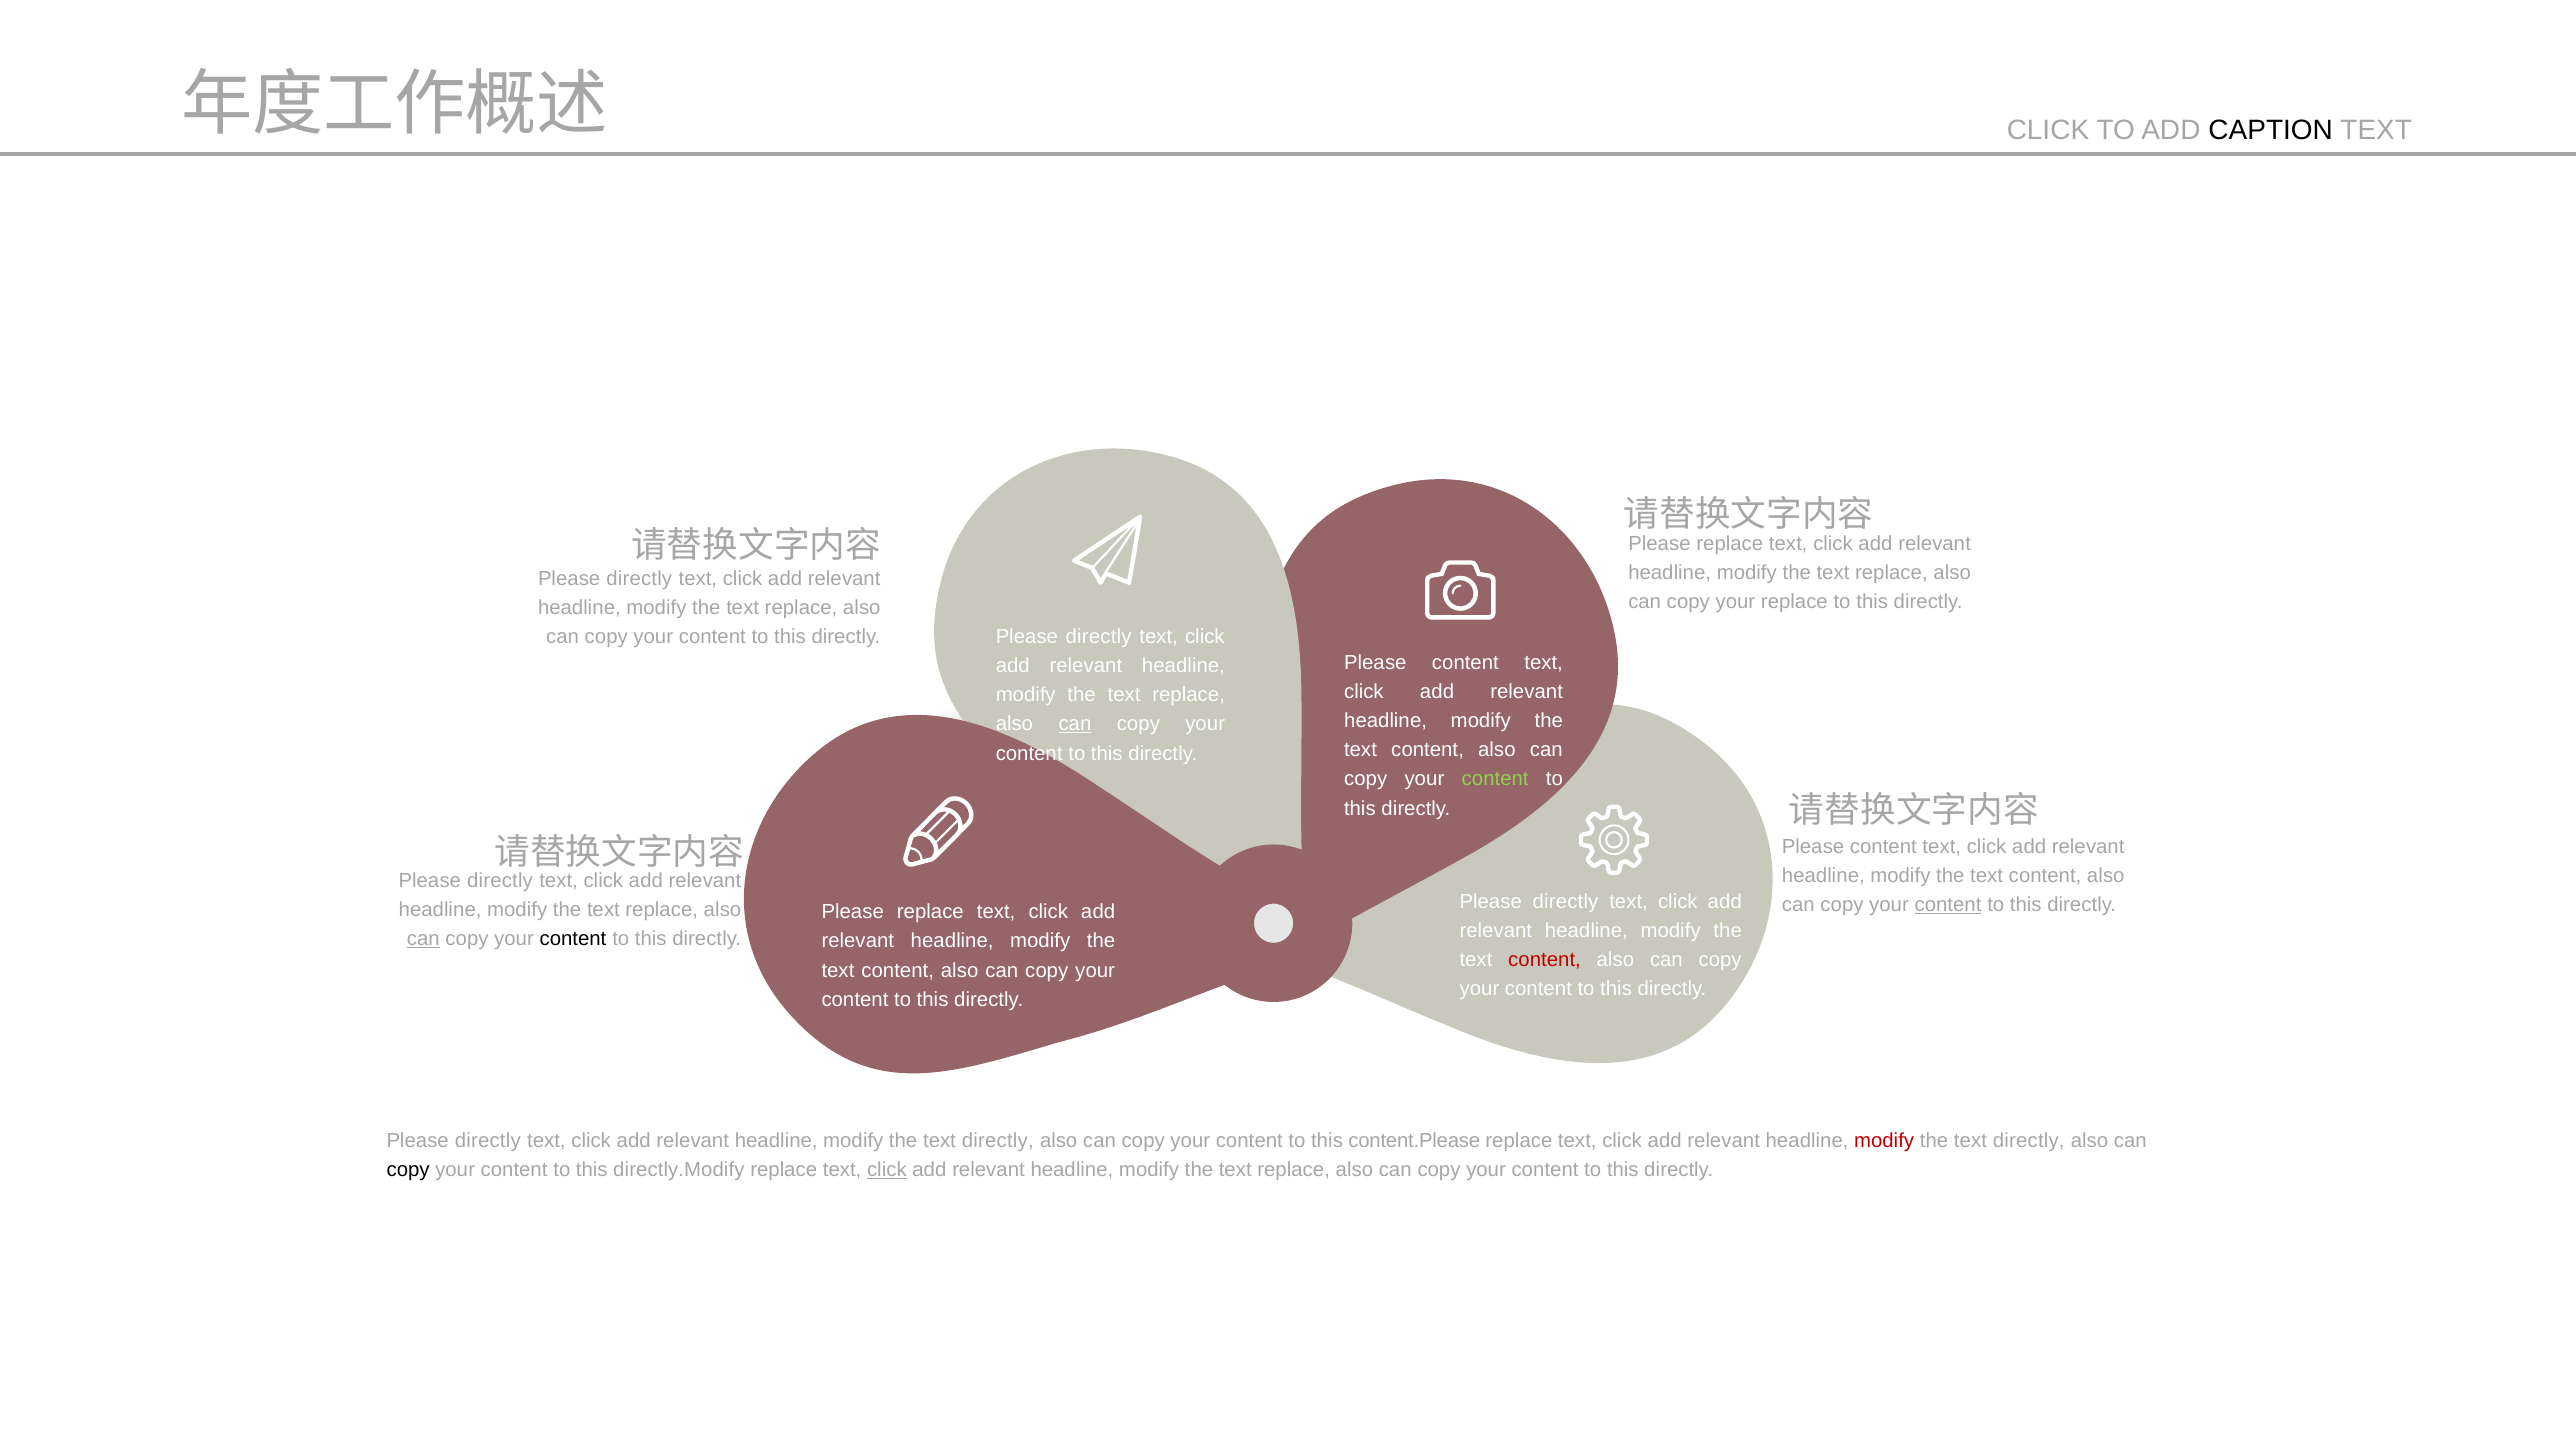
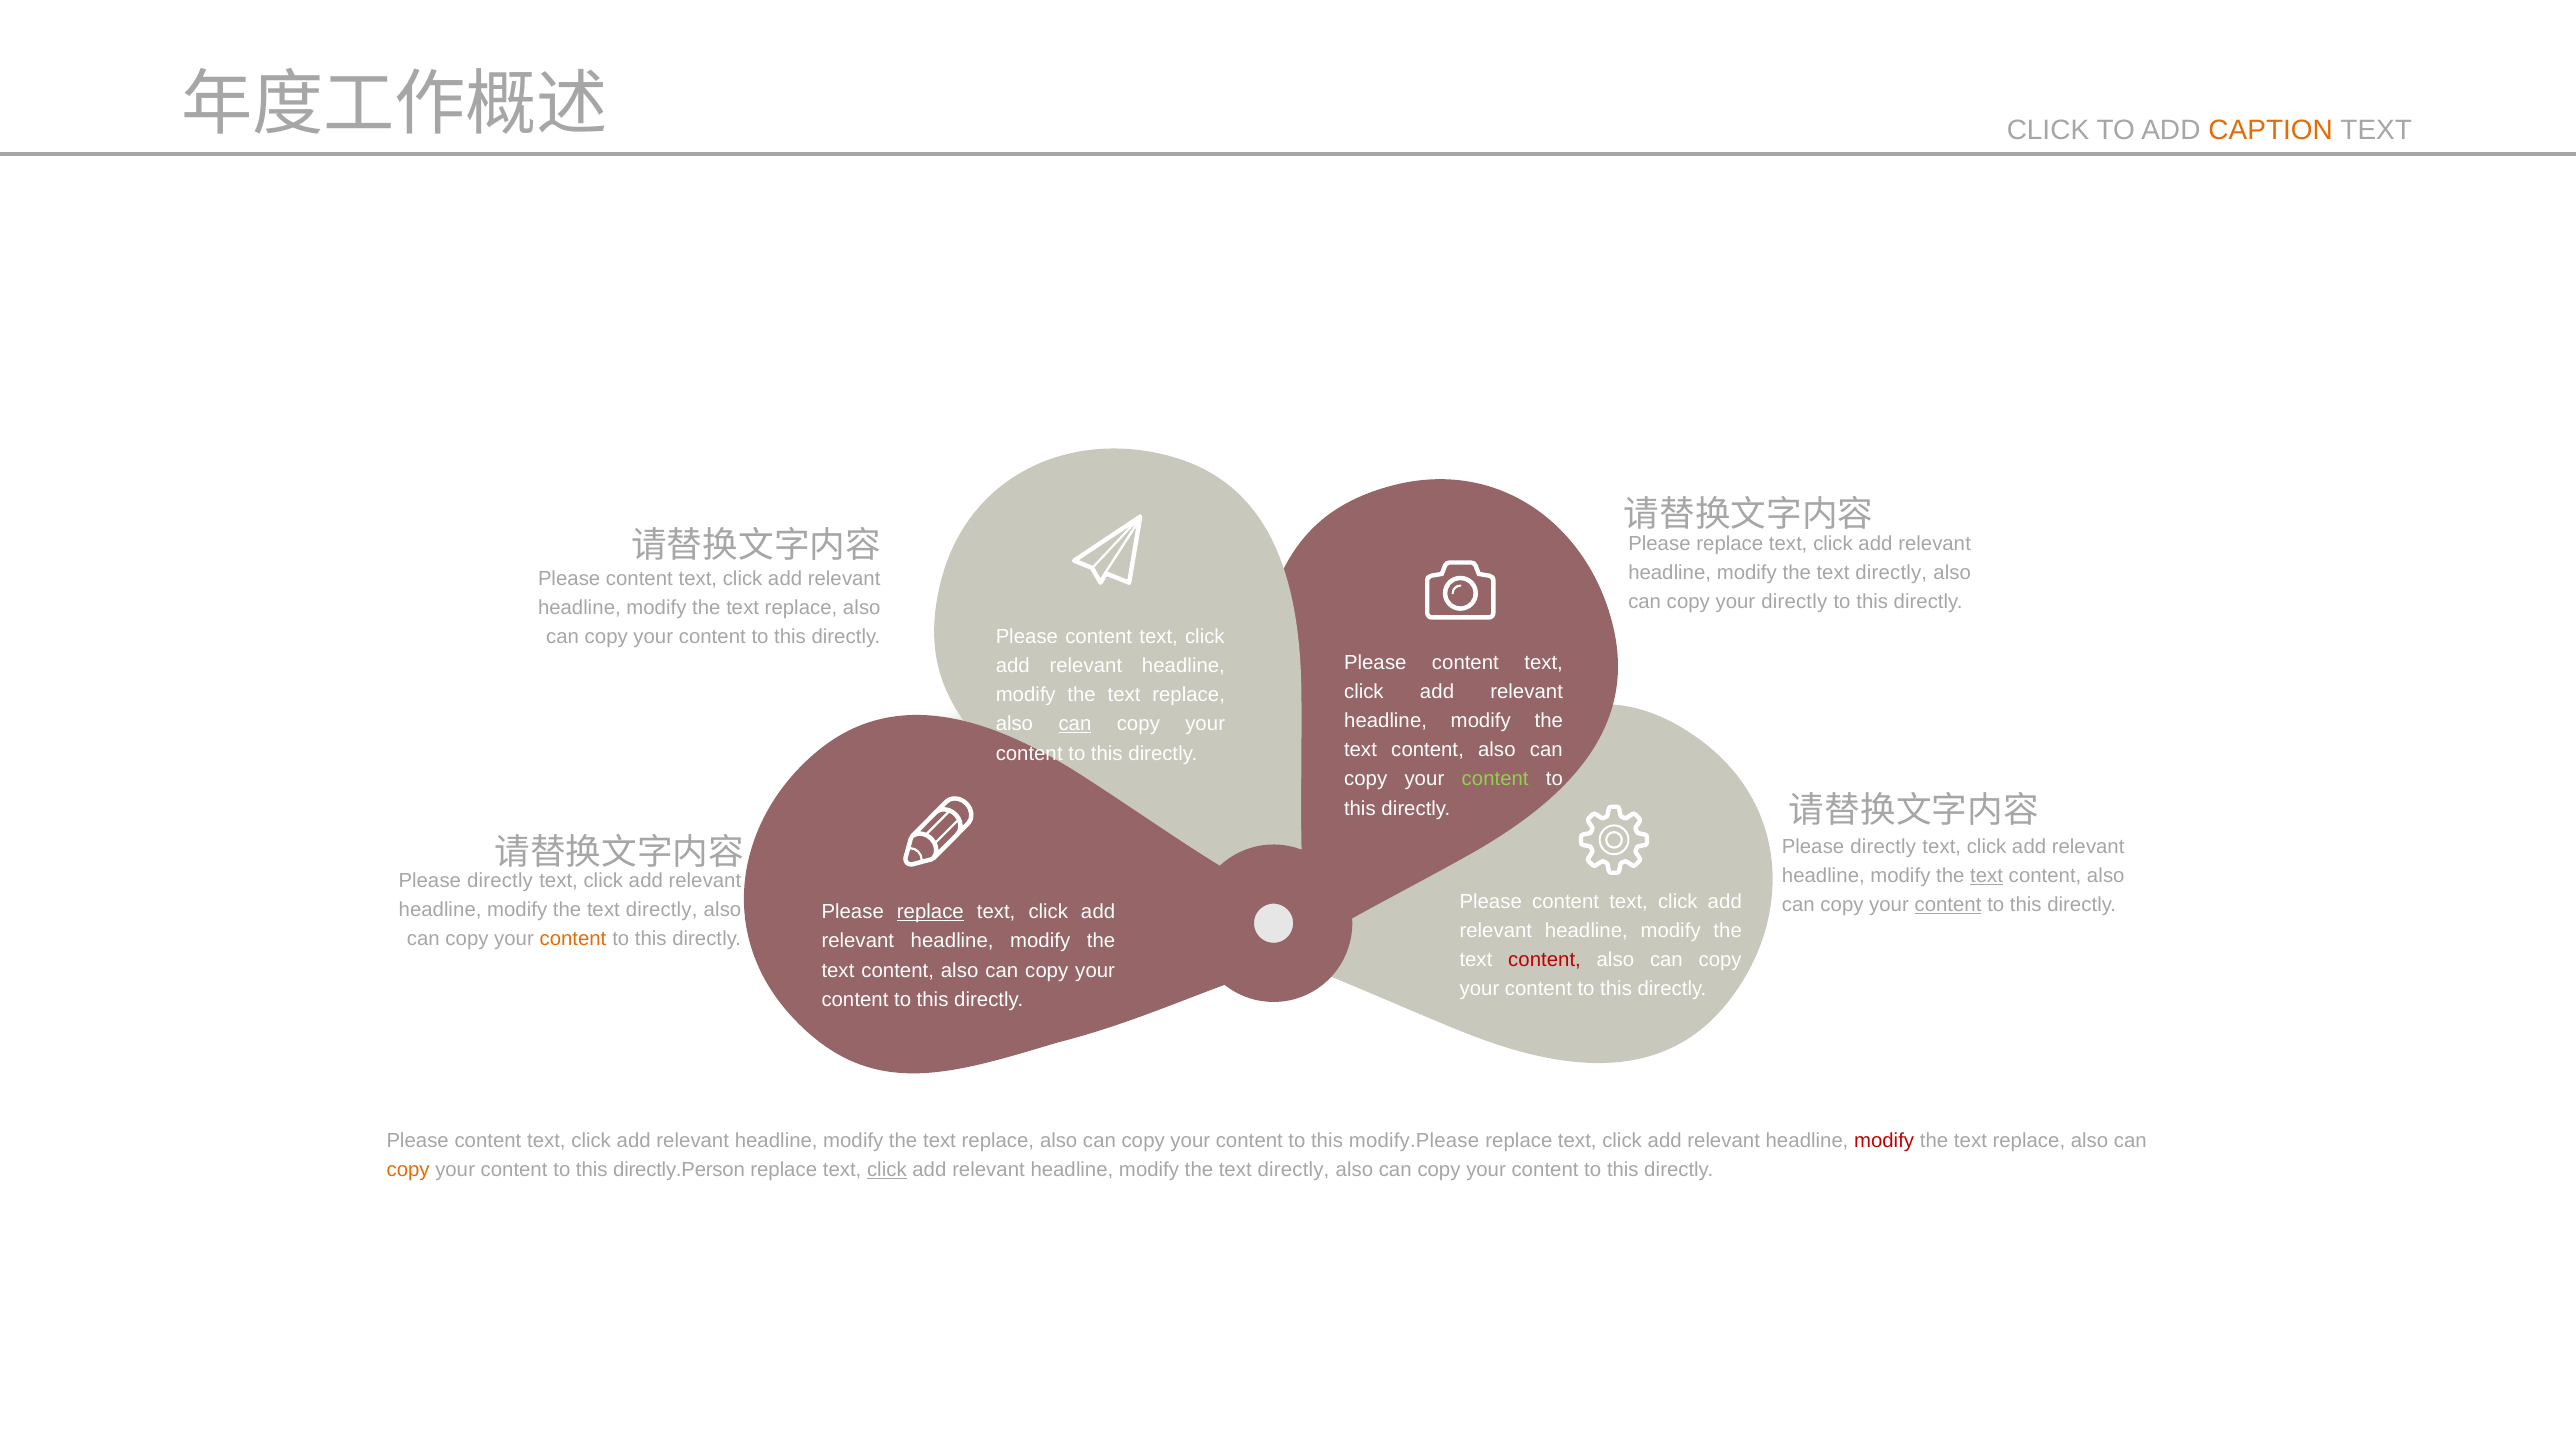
CAPTION colour: black -> orange (2271, 130)
replace: replace -> directly (1891, 573)
directly: directly -> content (639, 579)
your replace: replace -> directly (1794, 602)
directly: directly -> content (1099, 636)
content: content -> directly (1883, 847)
text underline: none -> present (1987, 876)
directly: directly -> content (1566, 901)
replace: replace -> directly (662, 910)
replace underline: none -> present (930, 912)
can underline: present -> none (423, 939)
content colour: black -> orange (573, 939)
directly: directly -> content (488, 1140)
directly: directly -> replace (998, 1140)
content.Please: content.Please -> modify.Please (1414, 1140)
directly: directly -> replace (2029, 1140)
copy colour: black -> orange (408, 1169)
directly.Modify: directly.Modify -> directly.Person (679, 1169)
replace: replace -> directly (1294, 1169)
